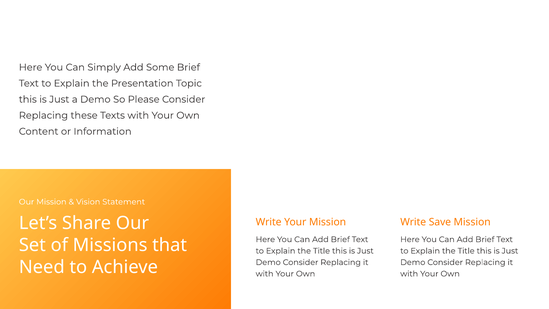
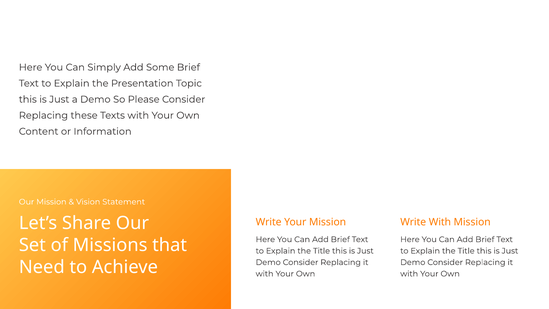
Write Save: Save -> With (440, 222)
